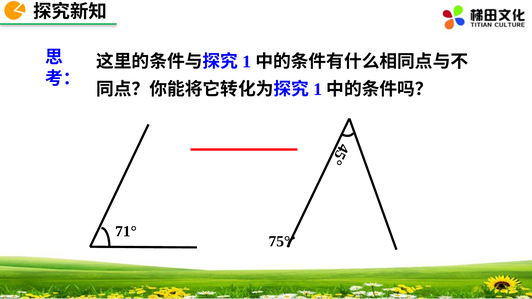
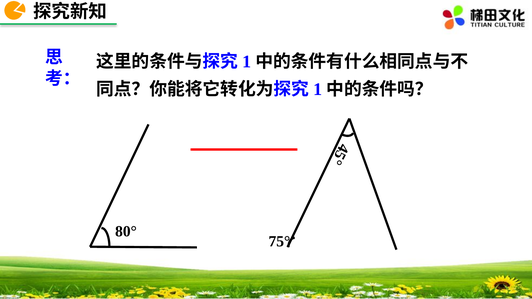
71°: 71° -> 80° (126, 232)
